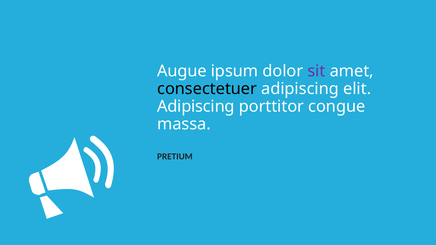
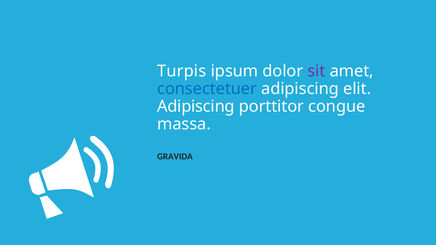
Augue: Augue -> Turpis (182, 71)
consectetuer colour: black -> blue (207, 89)
PRETIUM: PRETIUM -> GRAVIDA (175, 157)
